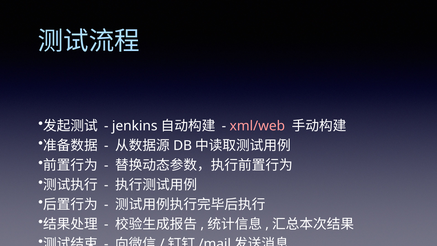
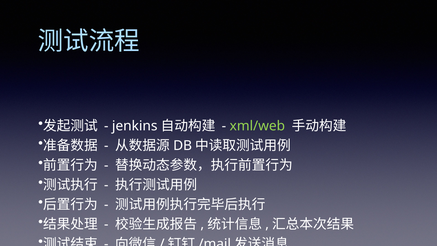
xml/web colour: pink -> light green (257, 126)
